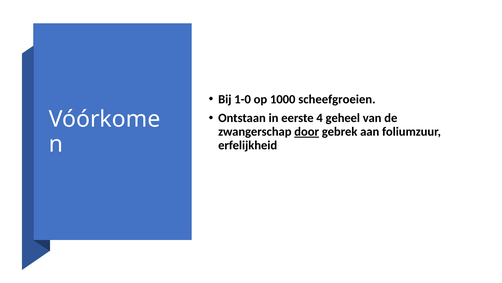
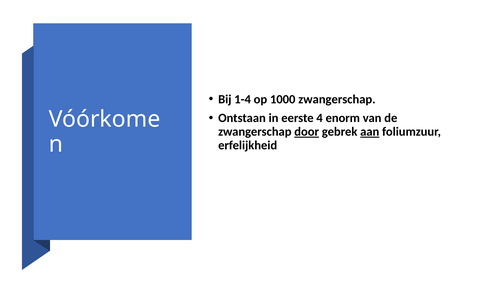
1-0: 1-0 -> 1-4 (243, 99)
1000 scheefgroeien: scheefgroeien -> zwangerschap (337, 99)
geheel: geheel -> enorm (343, 118)
aan underline: none -> present (370, 131)
